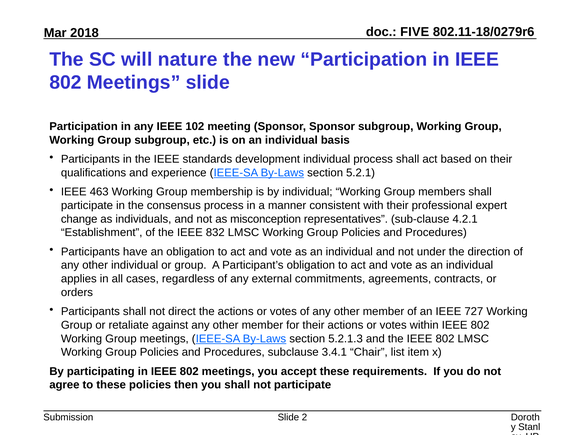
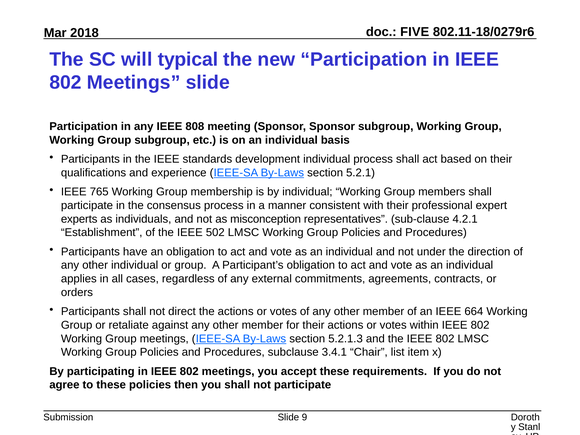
nature: nature -> typical (188, 59)
102: 102 -> 808 (195, 126)
463: 463 -> 765 (99, 192)
change: change -> experts (79, 219)
832: 832 -> 502 (215, 233)
727: 727 -> 664 (474, 312)
2: 2 -> 9 (305, 417)
